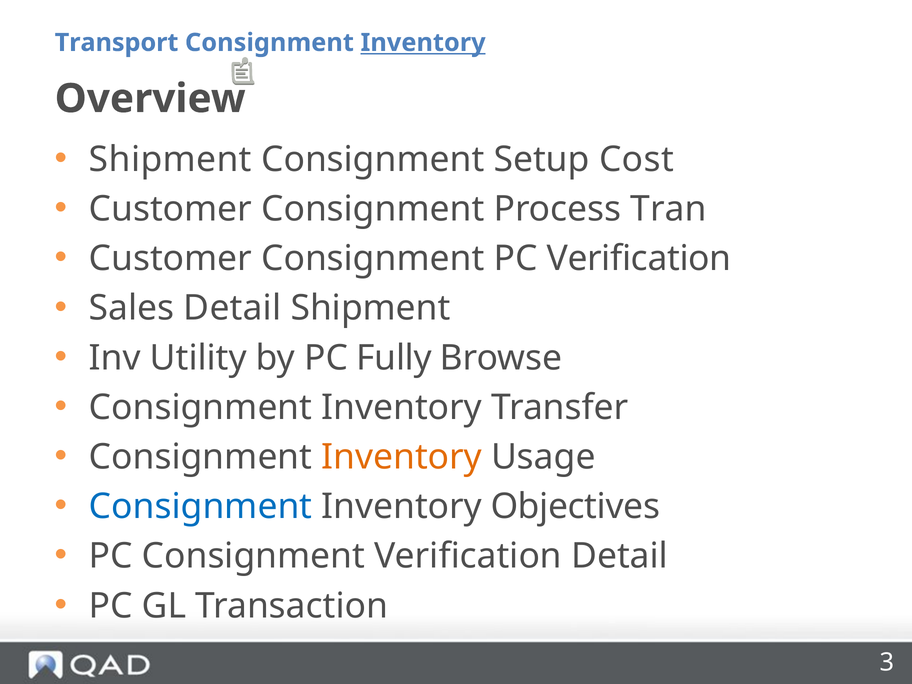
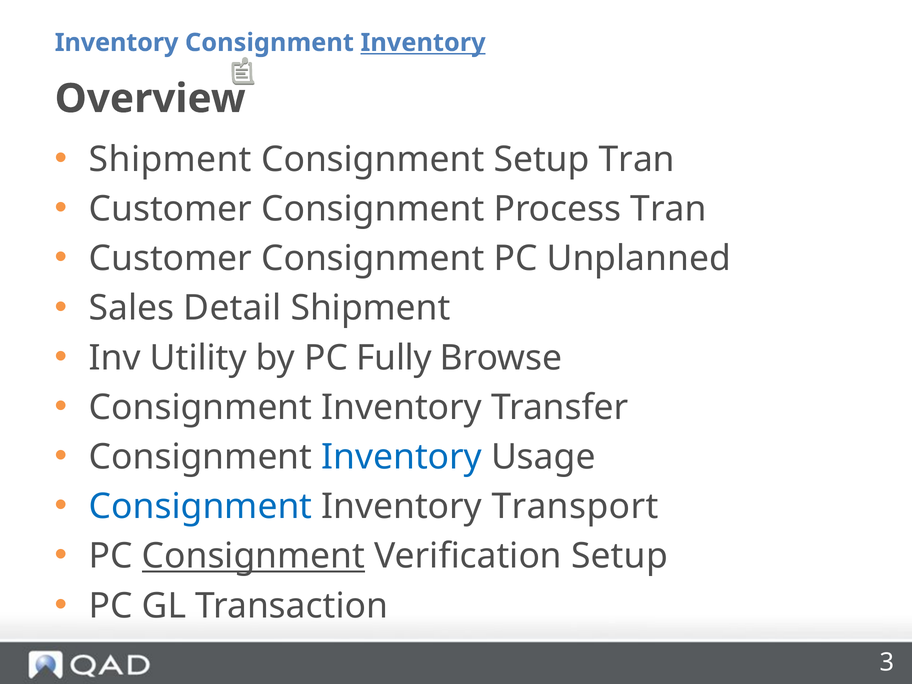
Transport: Transport -> Inventory (117, 43)
Setup Cost: Cost -> Tran (637, 160)
PC Verification: Verification -> Unplanned (639, 259)
Inventory colour: orange -> blue (402, 457)
Objectives: Objectives -> Transport (575, 507)
Consignment underline: none -> present (253, 556)
Verification Detail: Detail -> Setup (619, 556)
